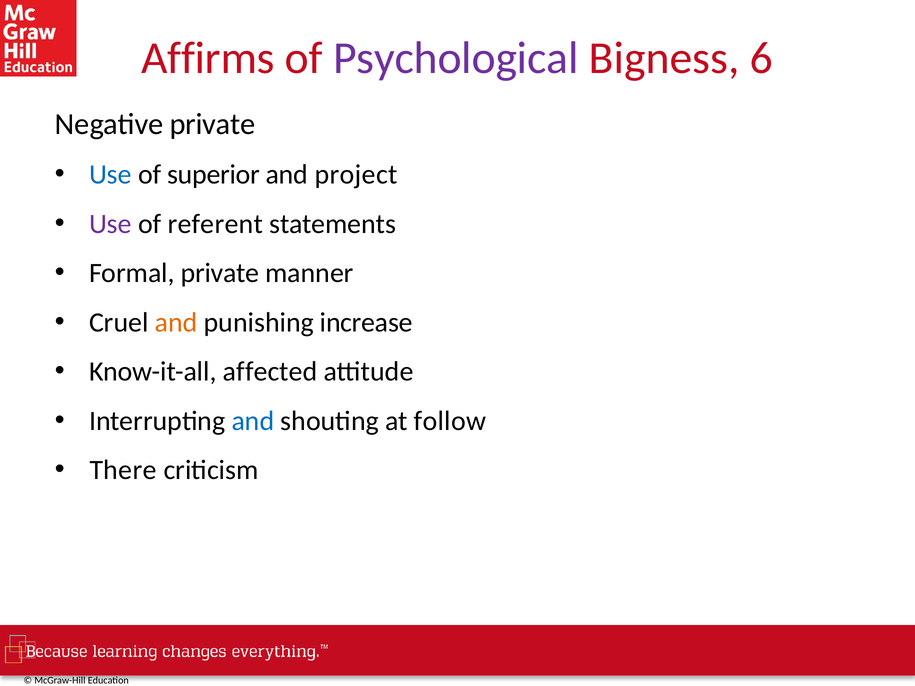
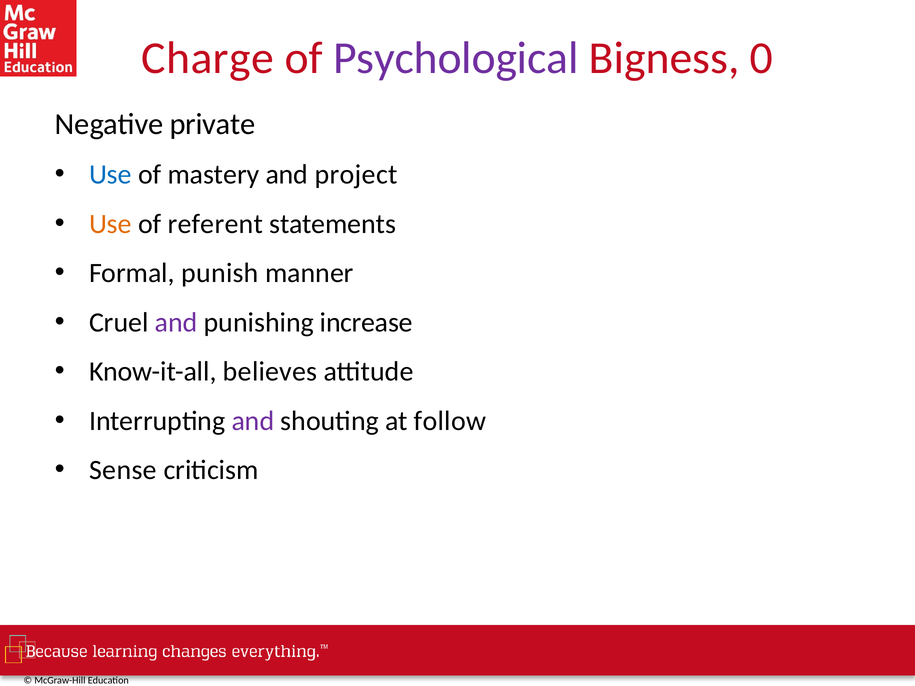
Affirms: Affirms -> Charge (208, 58)
6: 6 -> 0 (761, 58)
superior: superior -> mastery (213, 175)
Use colour: purple -> orange (110, 224)
Formal private: private -> punish (220, 273)
and colour: orange -> purple (176, 323)
affected: affected -> believes (270, 372)
and colour: blue -> purple (253, 421)
There: There -> Sense (123, 470)
